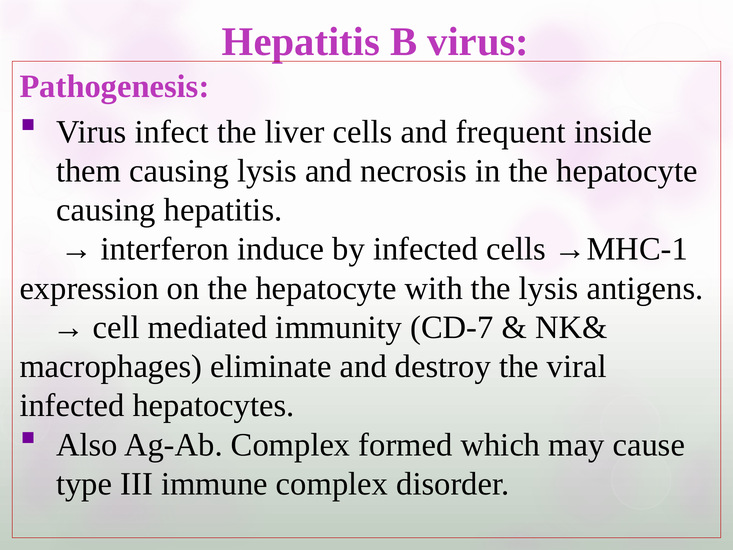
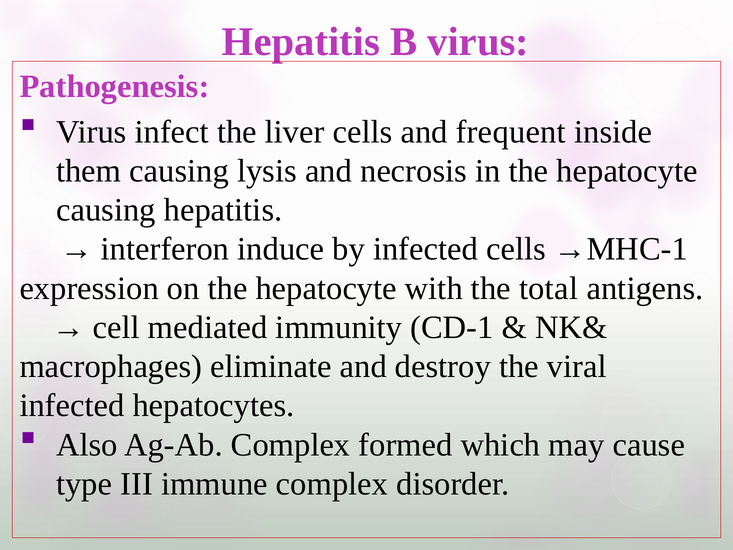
the lysis: lysis -> total (549, 288)
CD-7: CD-7 -> CD-1 (452, 327)
